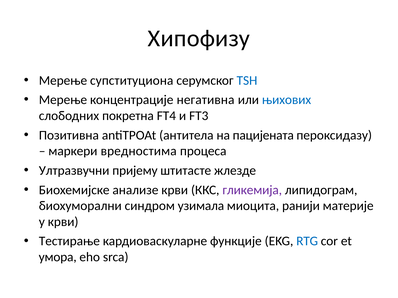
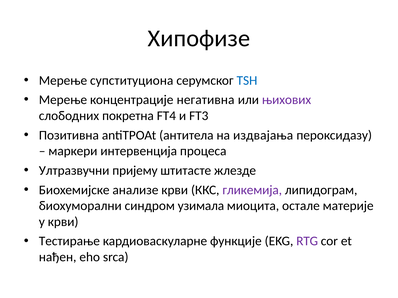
Хипофизу: Хипофизу -> Хипофизе (199, 39)
њихових colour: blue -> purple (287, 100)
пацијената: пацијената -> издвајања (263, 135)
вредностима: вредностима -> интервенција (139, 151)
ранији: ранији -> остале (301, 206)
RTG colour: blue -> purple (307, 242)
умора: умора -> нађен (58, 257)
